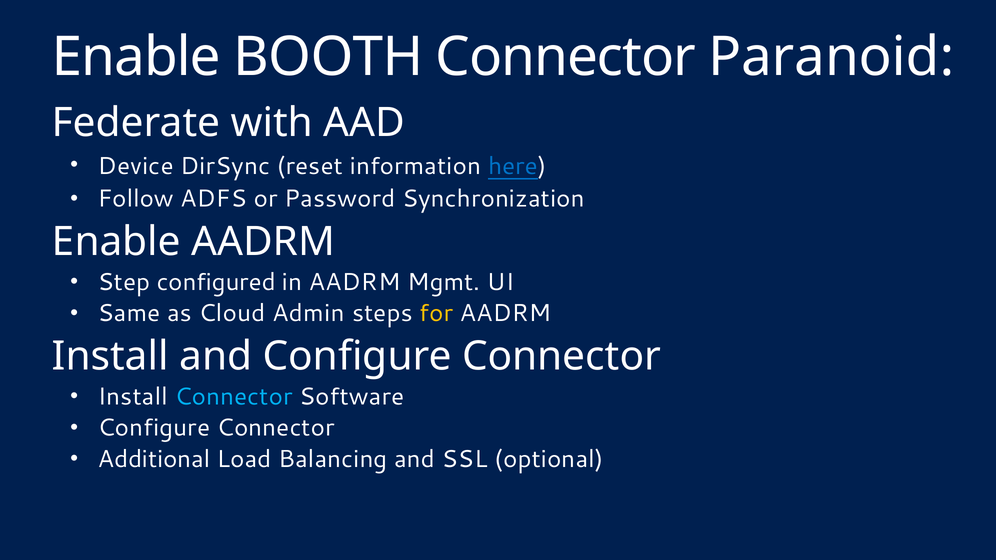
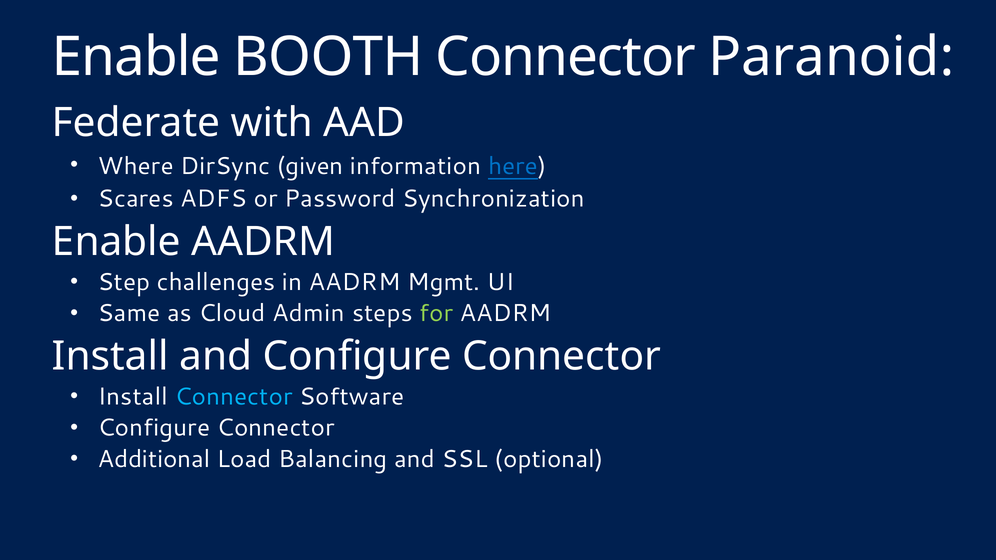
Device: Device -> Where (136, 166)
reset: reset -> given (310, 166)
Follow: Follow -> Scares (136, 199)
configured: configured -> challenges (216, 282)
for colour: yellow -> light green (436, 313)
